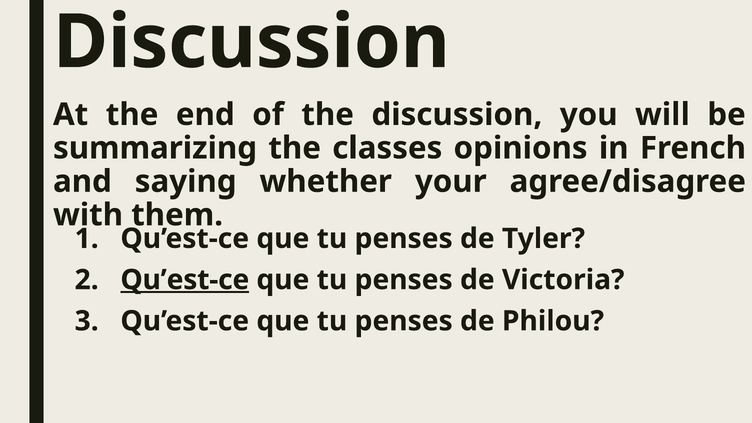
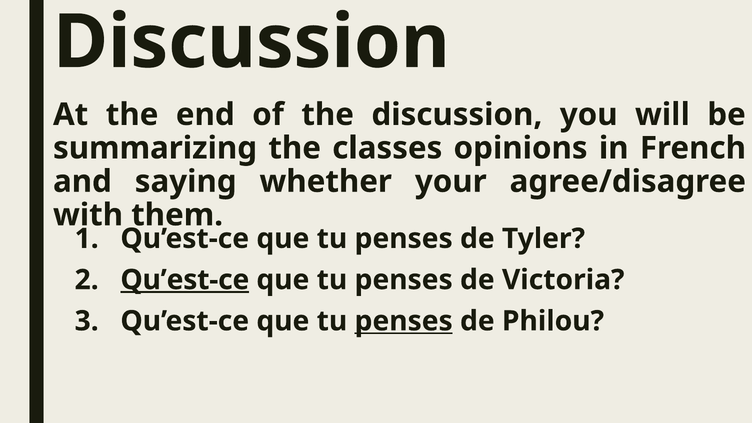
penses underline: none -> present (404, 321)
